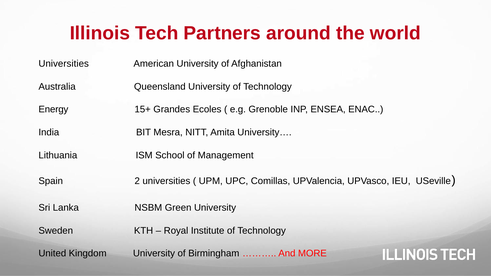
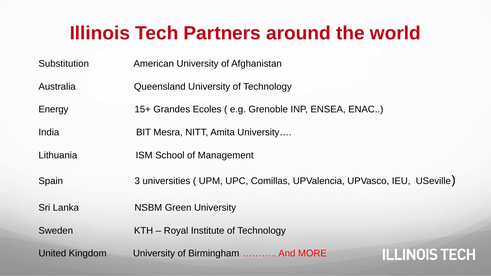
Universities: Universities -> Substitution (64, 64)
2: 2 -> 3 (137, 181)
